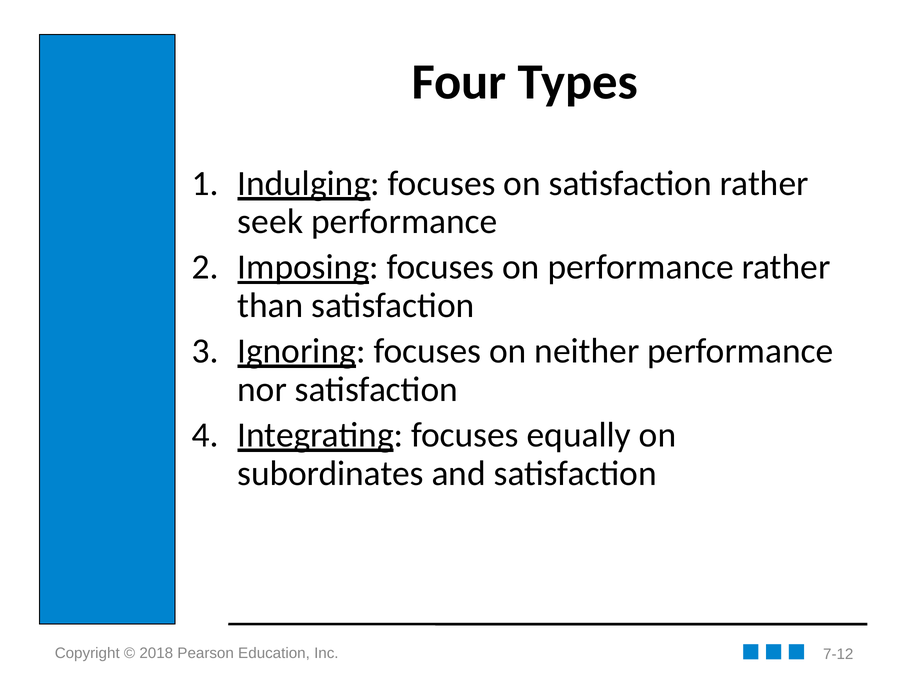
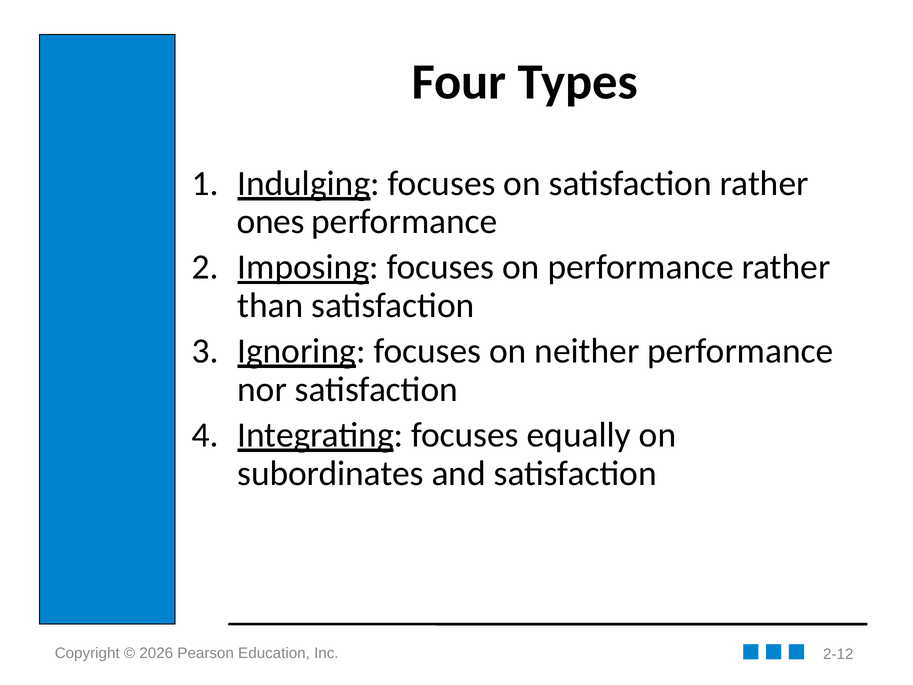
seek: seek -> ones (271, 222)
2018: 2018 -> 2026 (156, 653)
7-12: 7-12 -> 2-12 (838, 654)
